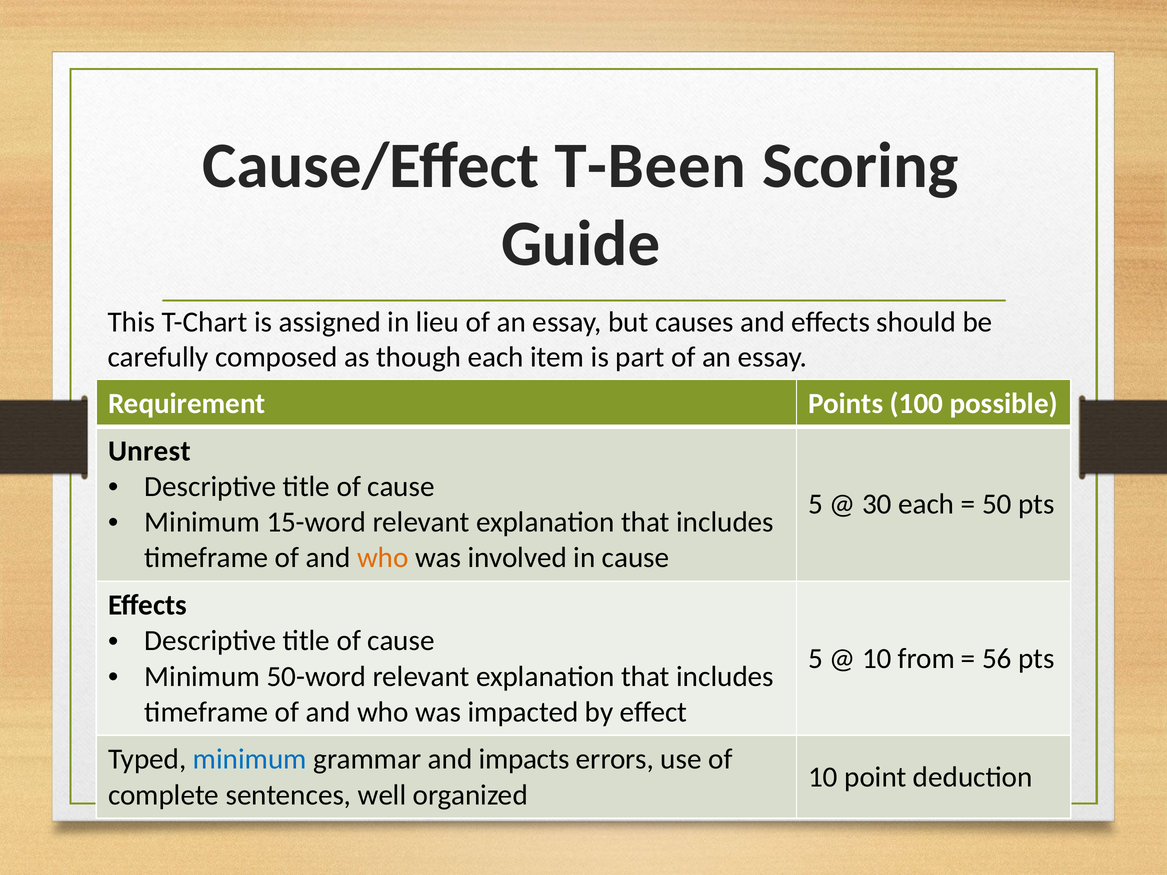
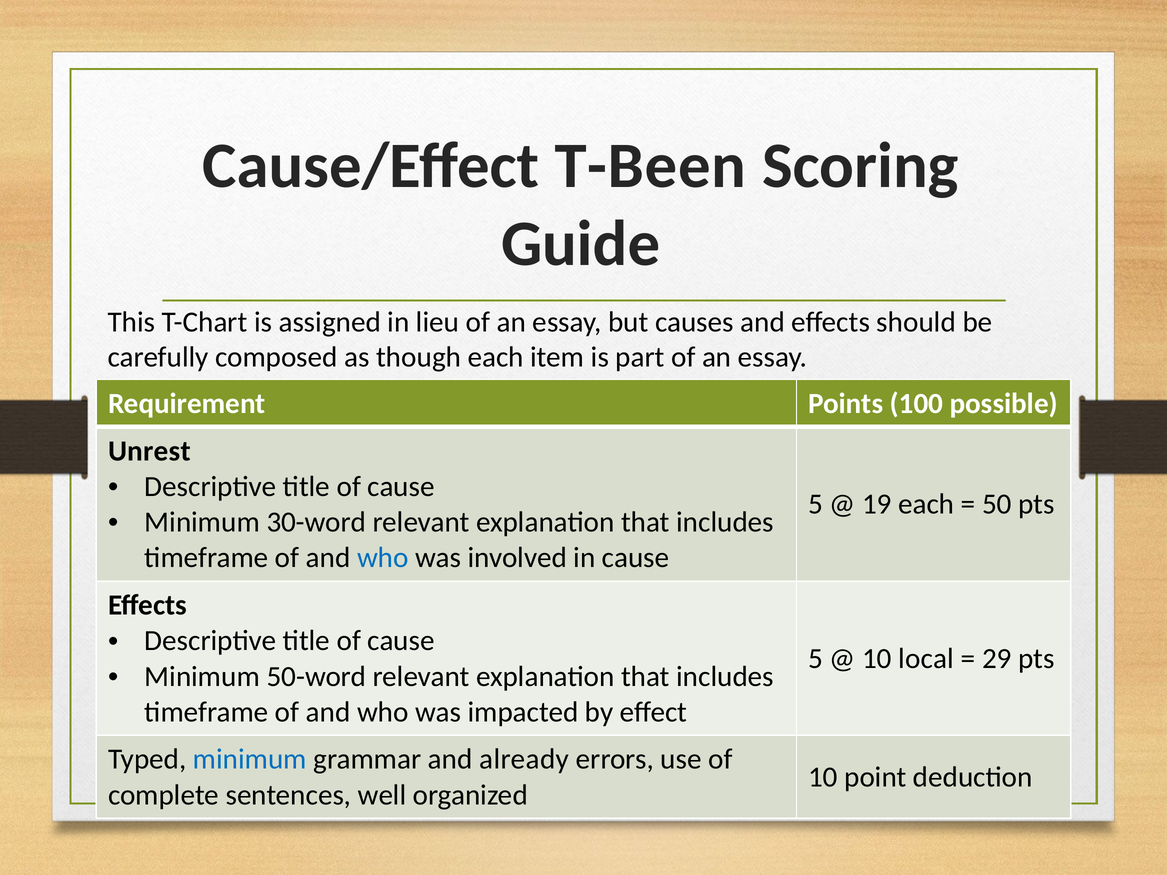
30: 30 -> 19 (877, 504)
15-word: 15-word -> 30-word (316, 522)
who colour: orange -> blue (383, 558)
from: from -> local (926, 659)
56: 56 -> 29 (997, 659)
impacts: impacts -> already (524, 760)
